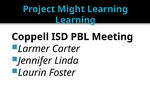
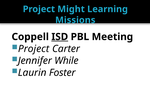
Learning: Learning -> Missions (75, 20)
ISD underline: none -> present (60, 37)
Larmer: Larmer -> Project (34, 49)
Linda: Linda -> While (66, 61)
